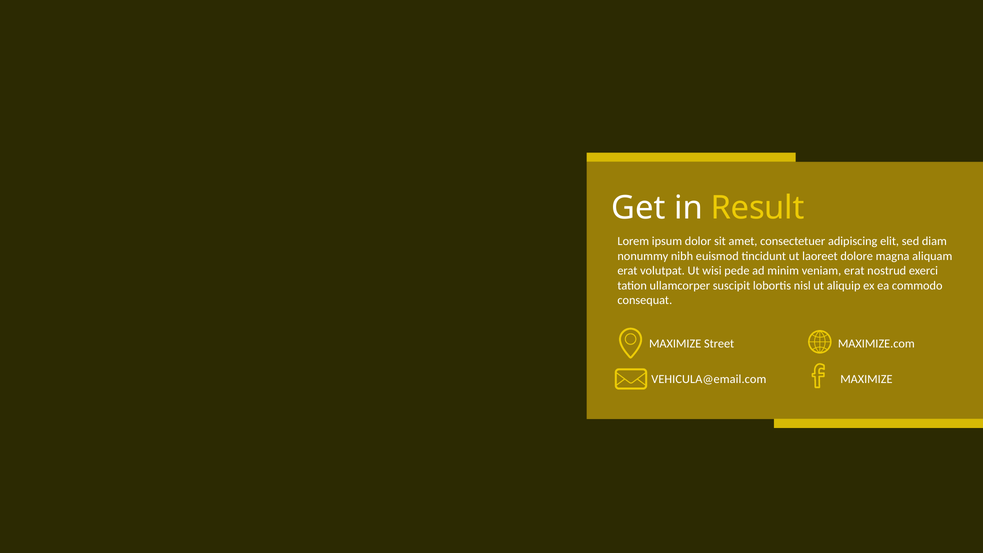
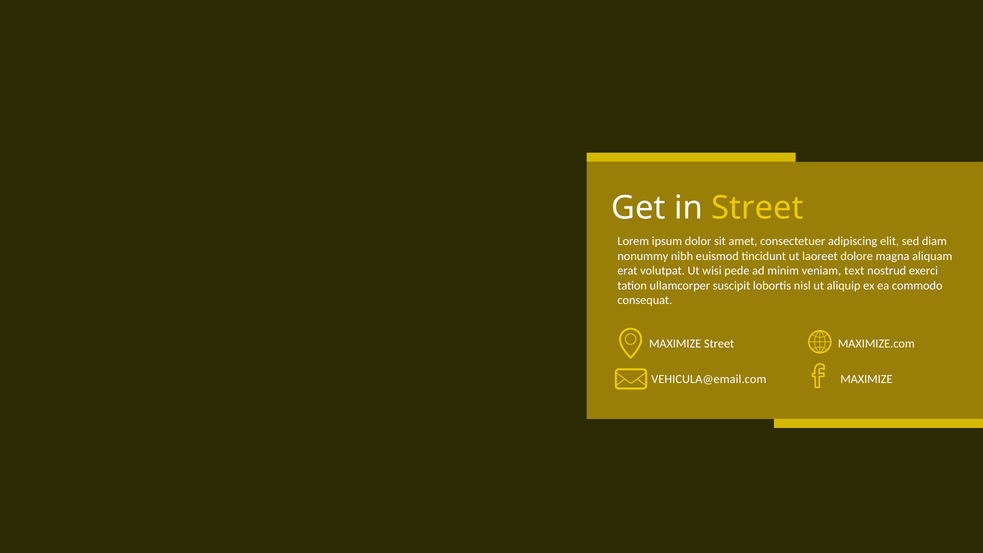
in Result: Result -> Street (757, 208)
veniam erat: erat -> text (854, 271)
